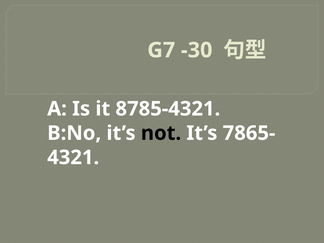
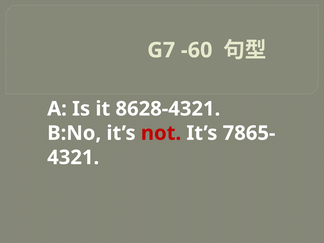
-30: -30 -> -60 (197, 50)
8785-4321: 8785-4321 -> 8628-4321 (168, 109)
not colour: black -> red (161, 133)
